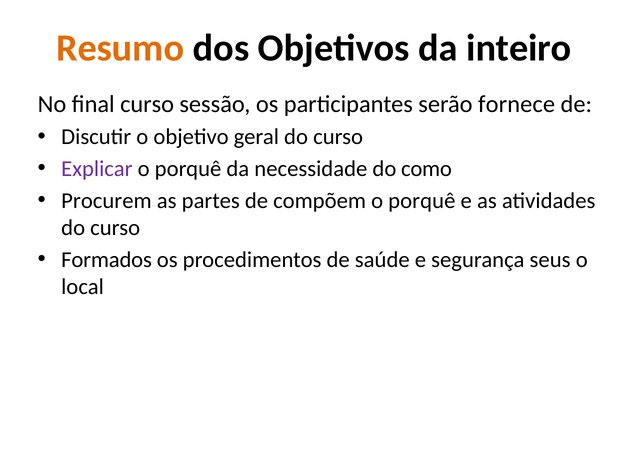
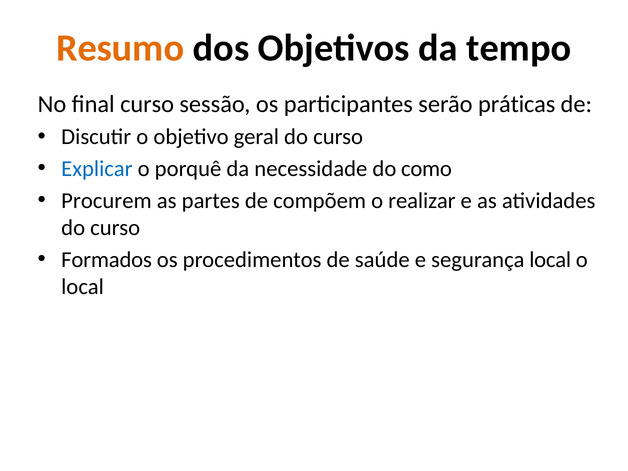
inteiro: inteiro -> tempo (519, 48)
fornece: fornece -> práticas (517, 104)
Explicar colour: purple -> blue (97, 169)
compõem o porquê: porquê -> realizar (422, 201)
segurança seus: seus -> local (550, 260)
